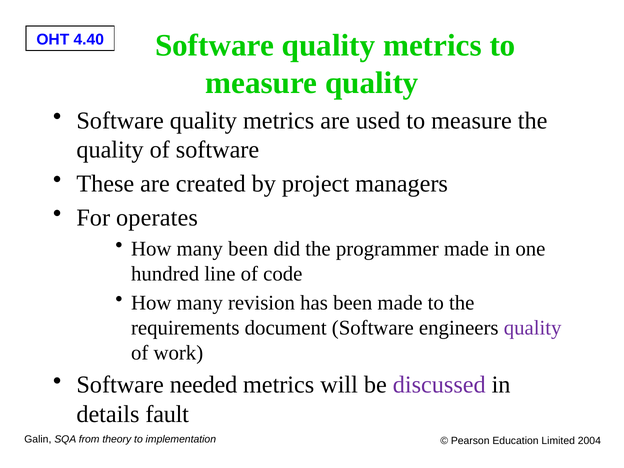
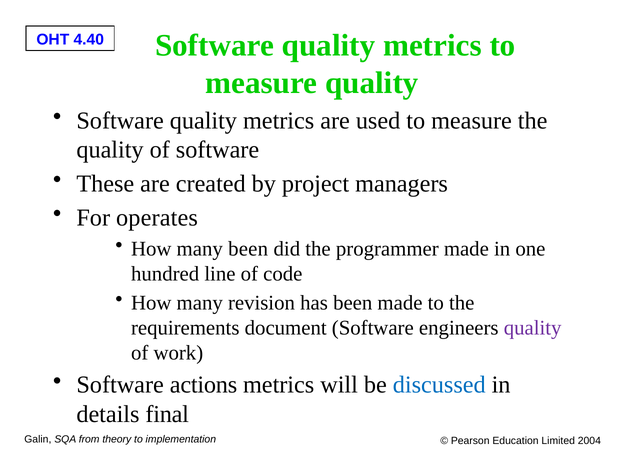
needed: needed -> actions (204, 385)
discussed colour: purple -> blue (439, 385)
fault: fault -> final (167, 414)
